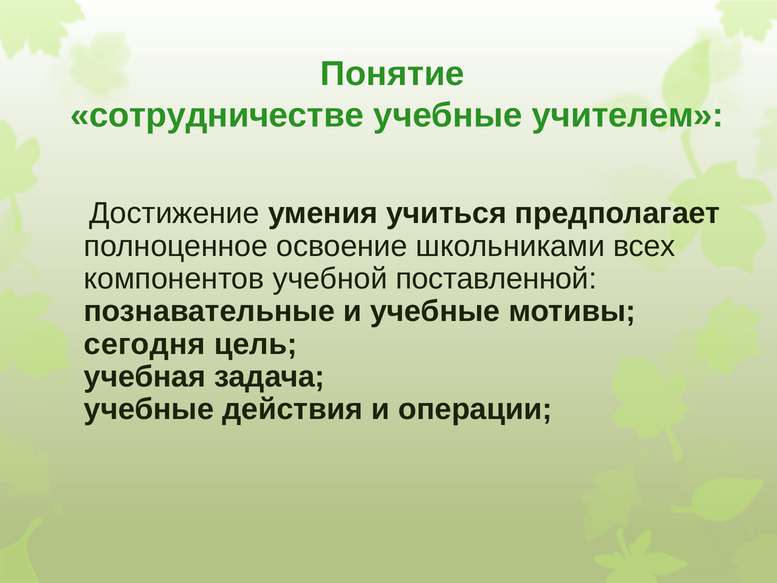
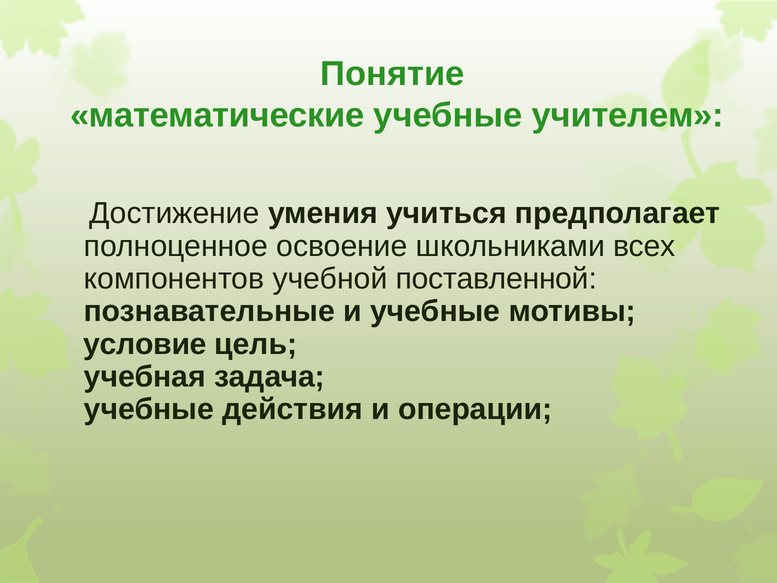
сотрудничестве: сотрудничестве -> математические (217, 115)
сегодня: сегодня -> условие (145, 344)
